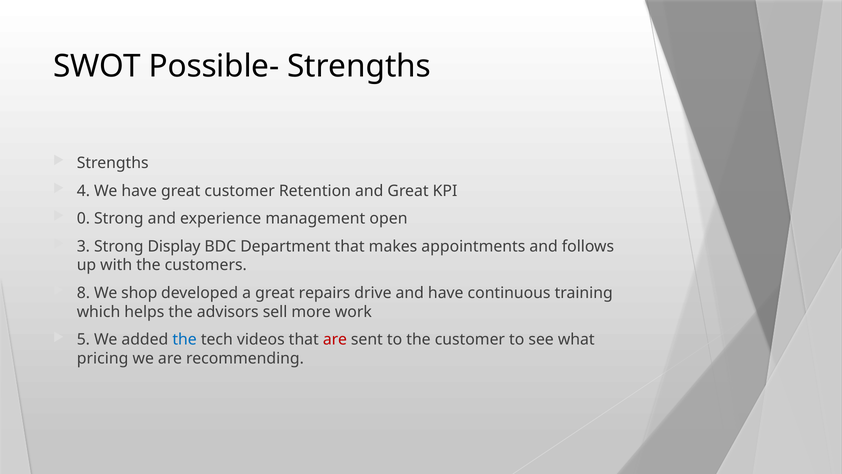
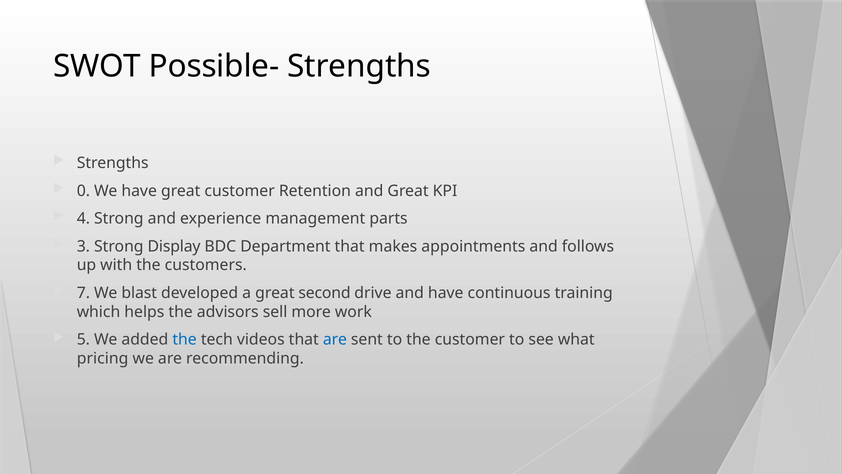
4: 4 -> 0 (83, 191)
0: 0 -> 4 (83, 218)
open: open -> parts (388, 218)
8: 8 -> 7 (83, 293)
shop: shop -> blast (139, 293)
repairs: repairs -> second (325, 293)
are colour: red -> blue (335, 339)
